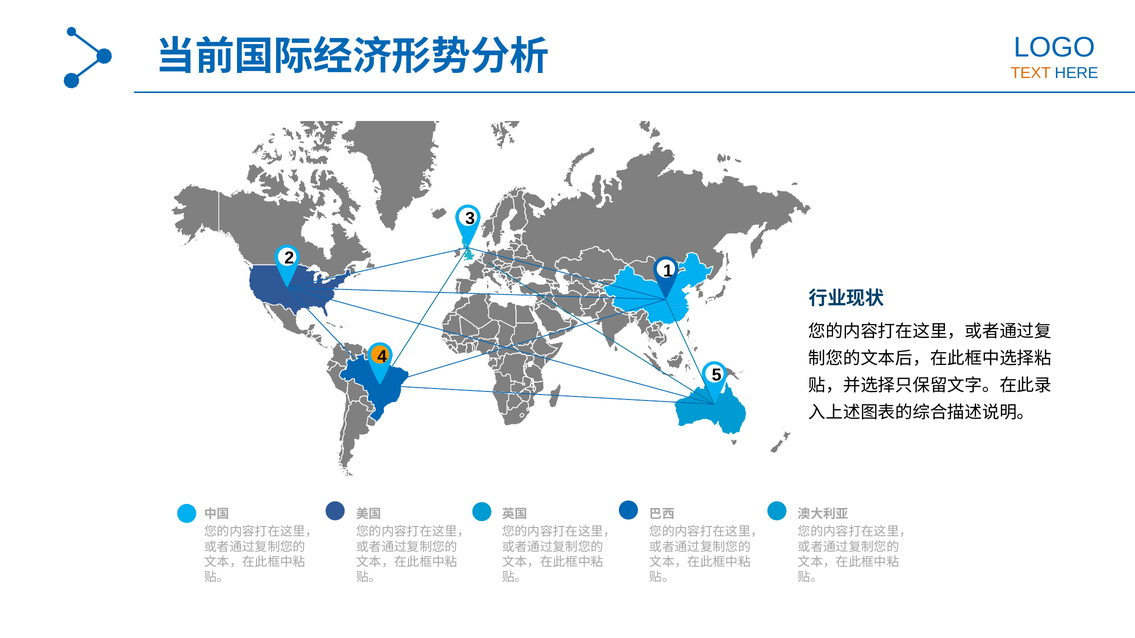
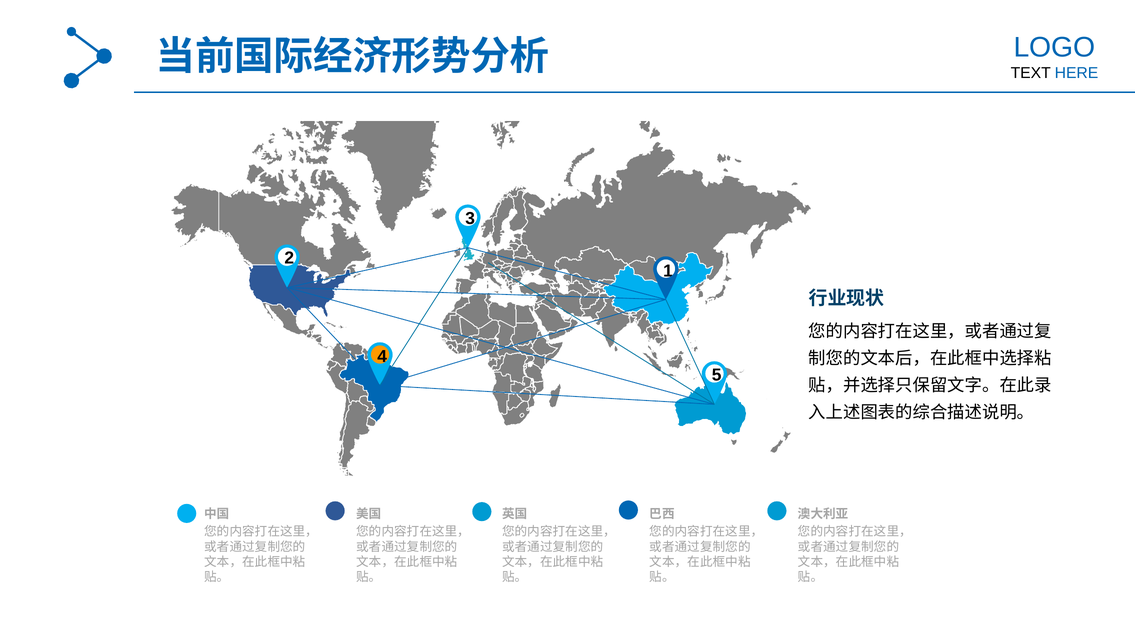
TEXT colour: orange -> black (1031, 73)
